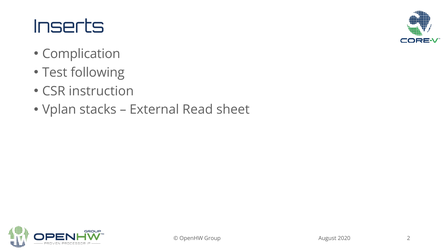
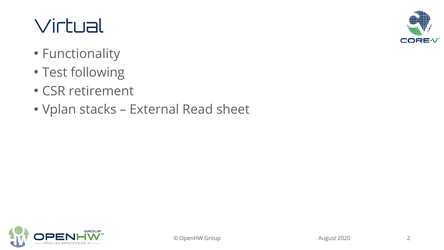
Inserts: Inserts -> Virtual (69, 27)
Complication: Complication -> Functionality (81, 54)
instruction: instruction -> retirement (101, 91)
